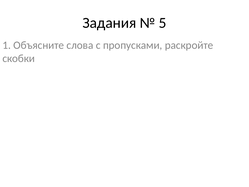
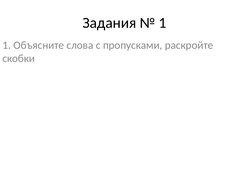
5: 5 -> 1 (163, 23)
